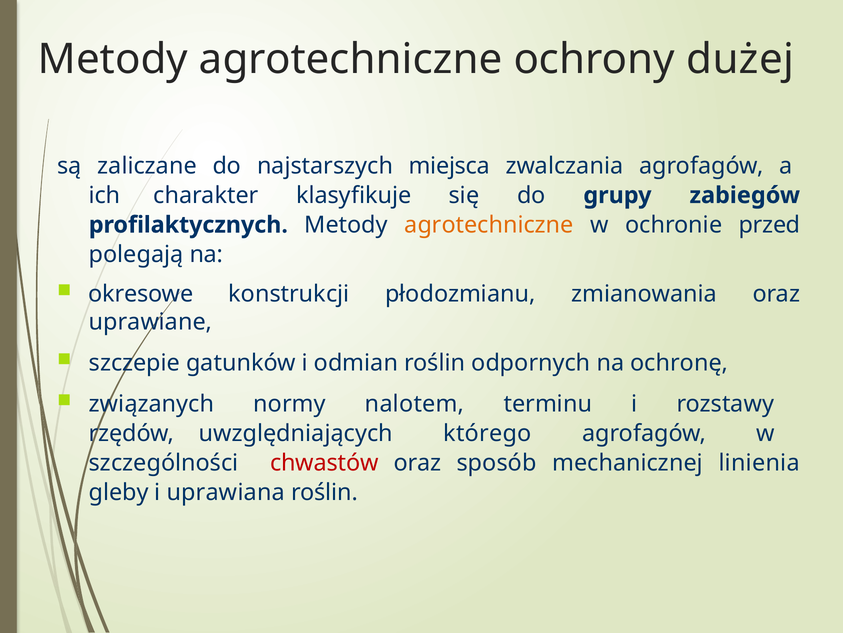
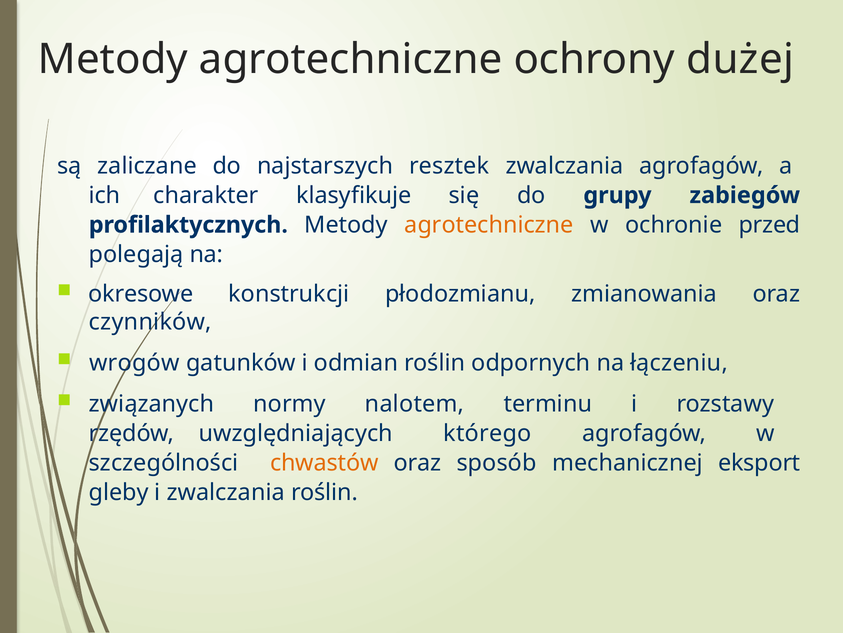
miejsca: miejsca -> resztek (449, 166)
uprawiane: uprawiane -> czynników (150, 322)
szczepie: szczepie -> wrogów (134, 363)
ochronę: ochronę -> łączeniu (679, 363)
chwastów colour: red -> orange (324, 462)
linienia: linienia -> eksport (759, 462)
i uprawiana: uprawiana -> zwalczania (226, 492)
